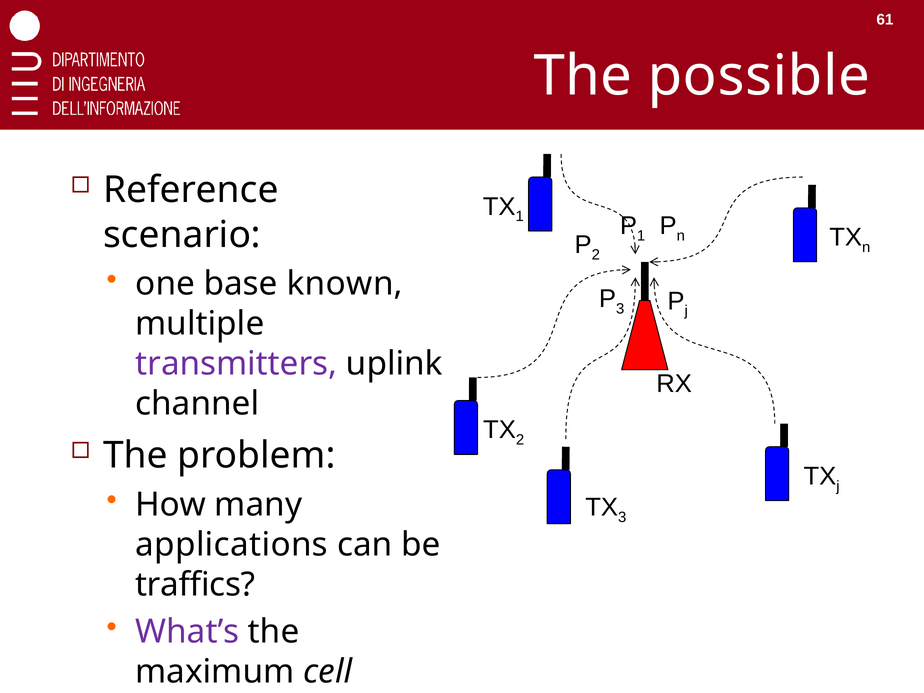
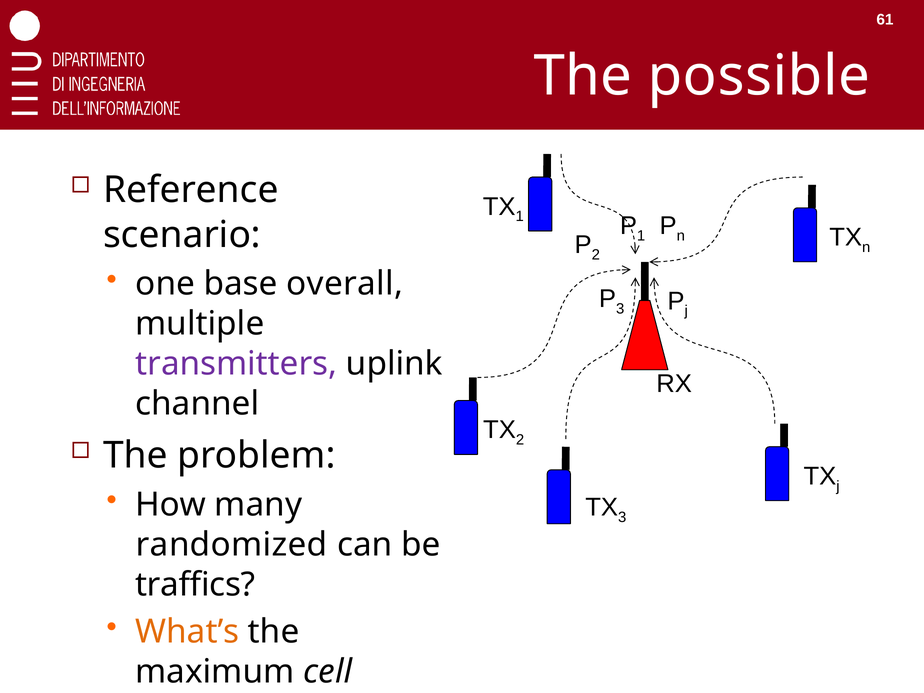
known: known -> overall (345, 284)
applications: applications -> randomized (232, 545)
What’s colour: purple -> orange (187, 632)
